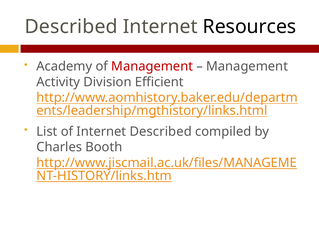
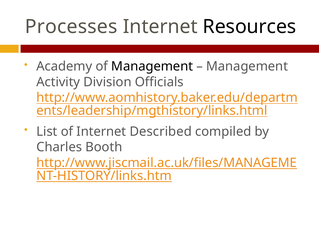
Described: Described -> Processes (71, 27)
Management colour: red -> black (152, 66)
Efficient: Efficient -> Officials (159, 82)
